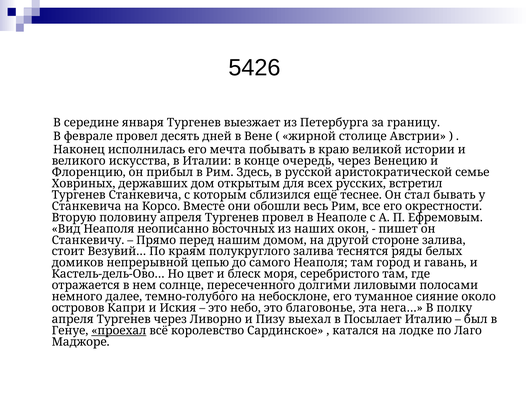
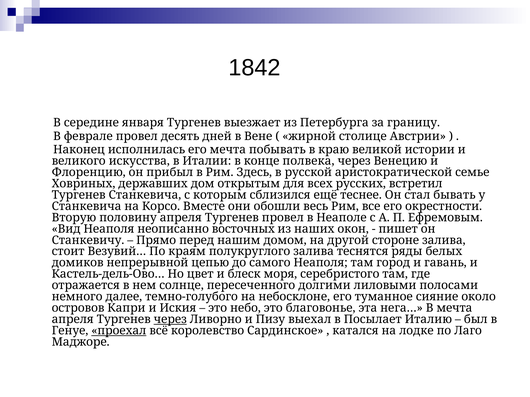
5426: 5426 -> 1842 (255, 68)
очередь: очередь -> полвека (308, 161)
В полку: полку -> мечта (454, 308)
через underline: none -> present (170, 320)
